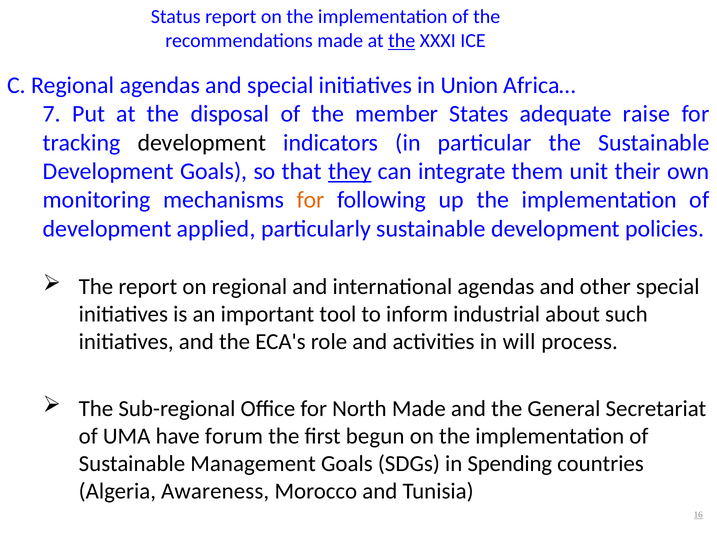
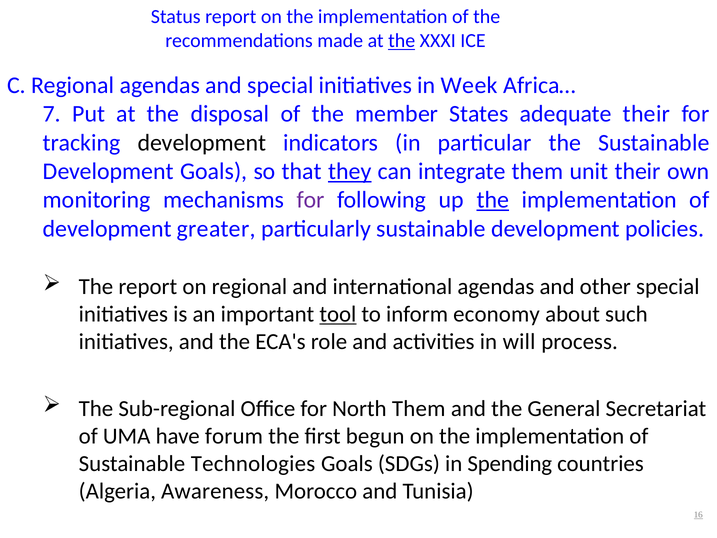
Union: Union -> Week (469, 85)
adequate raise: raise -> their (646, 114)
for colour: orange -> purple (311, 200)
the underline: none -> present (493, 200)
applied: applied -> greater (216, 229)
tool underline: none -> present (338, 314)
industrial: industrial -> economy (497, 314)
North Made: Made -> Them (419, 408)
Management: Management -> Technologies (253, 463)
